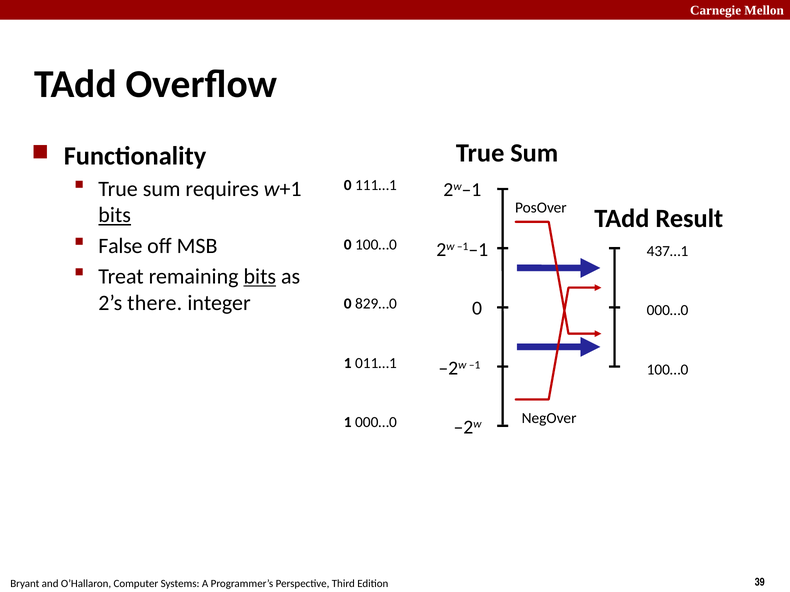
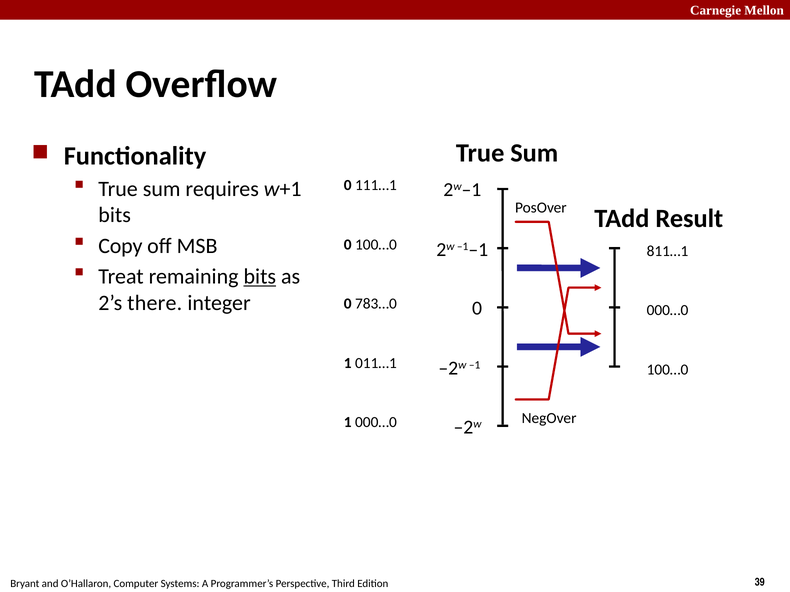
bits underline: present -> none (115, 215)
False: False -> Copy (120, 246)
437…1: 437…1 -> 811…1 (668, 251)
829…0: 829…0 -> 783…0 (376, 304)
